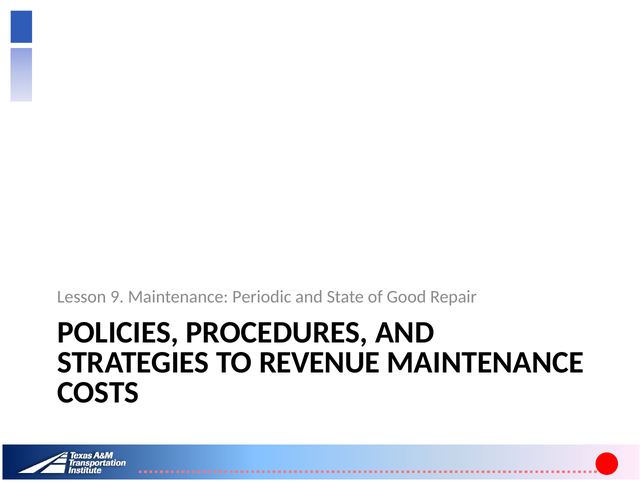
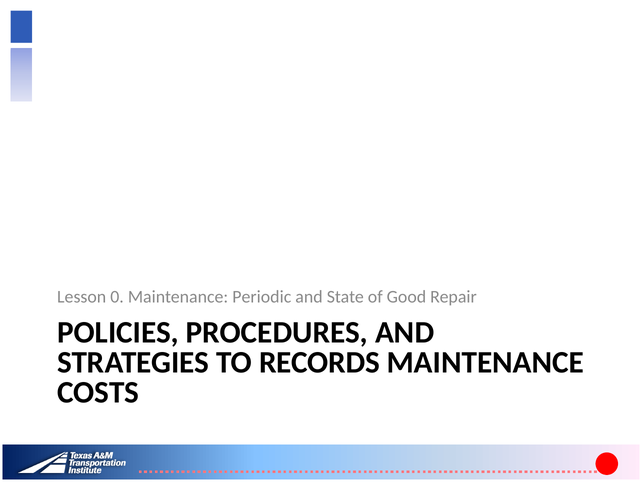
9: 9 -> 0 (117, 297)
REVENUE: REVENUE -> RECORDS (319, 362)
